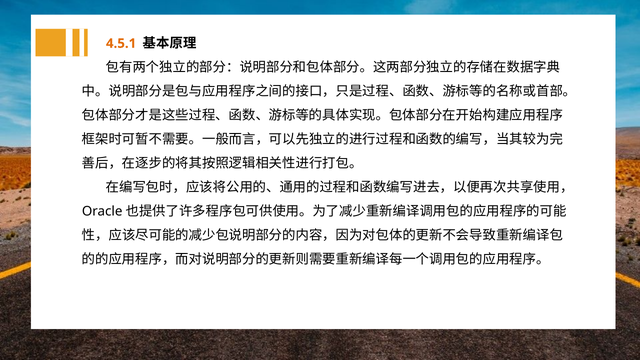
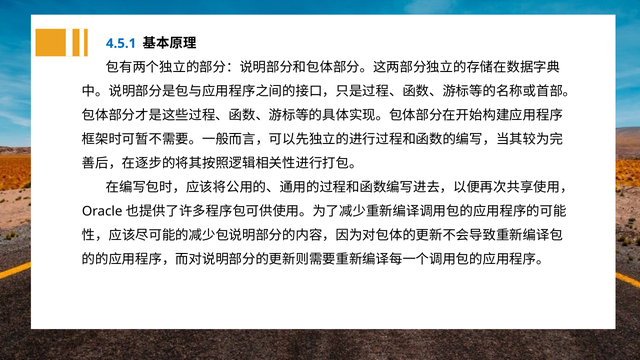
4.5.1 colour: orange -> blue (121, 43)
